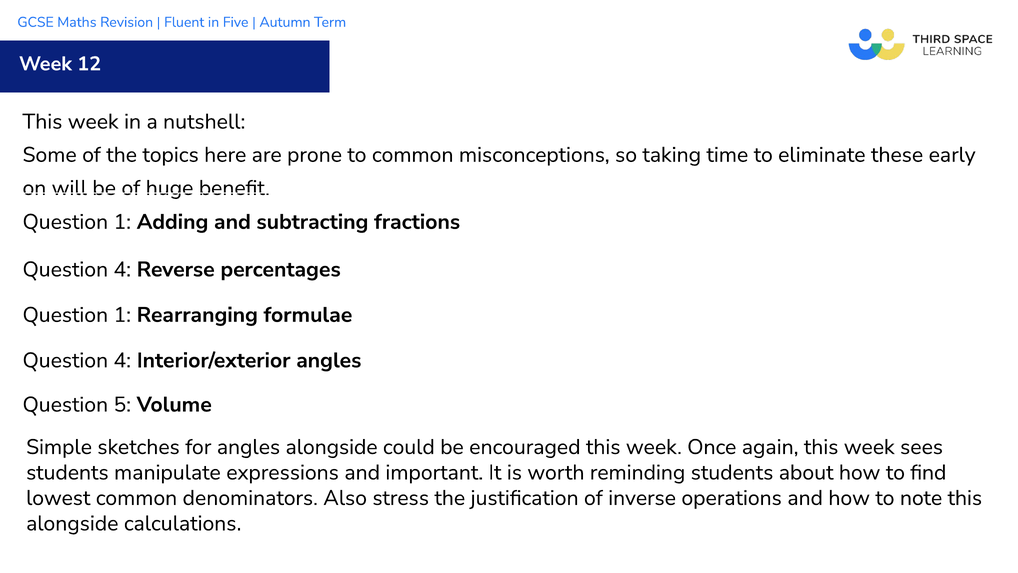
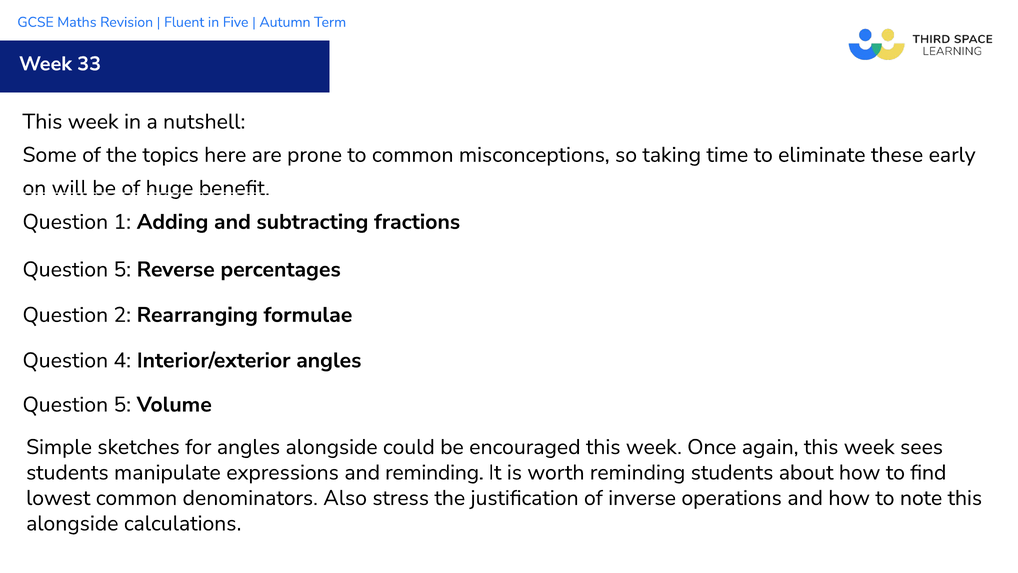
12: 12 -> 33 (89, 64)
4: 4 -> 5 (122, 269)
1: 1 -> 2 (122, 315)
and important: important -> reminding (434, 472)
